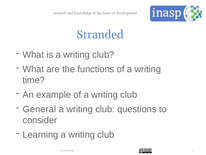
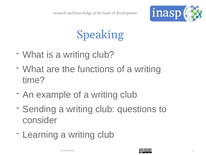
Stranded: Stranded -> Speaking (100, 34)
General: General -> Sending (39, 109)
